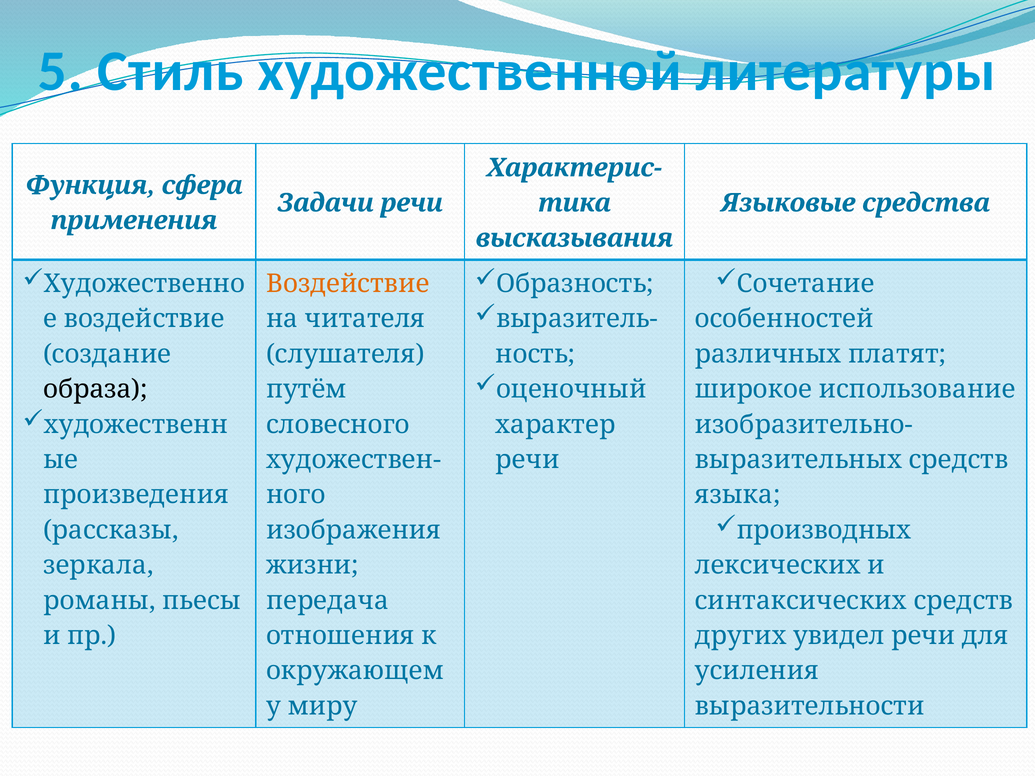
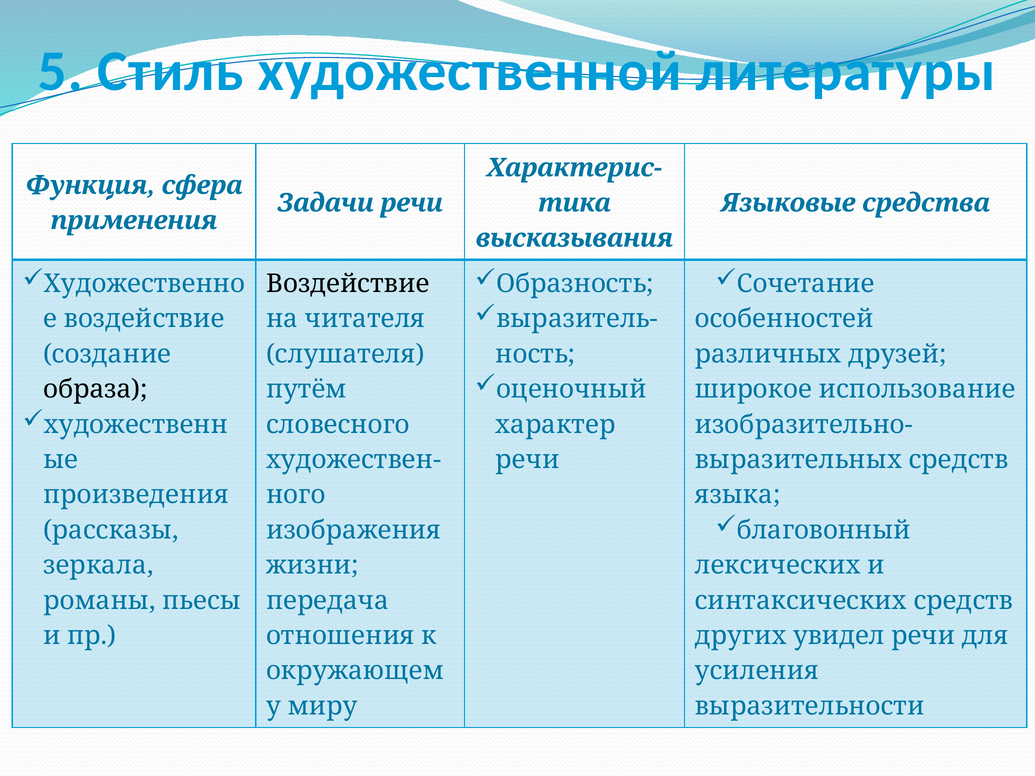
Воздействие colour: orange -> black (348, 284)
платят: платят -> друзей (897, 354)
производных: производных -> благовонный (824, 530)
